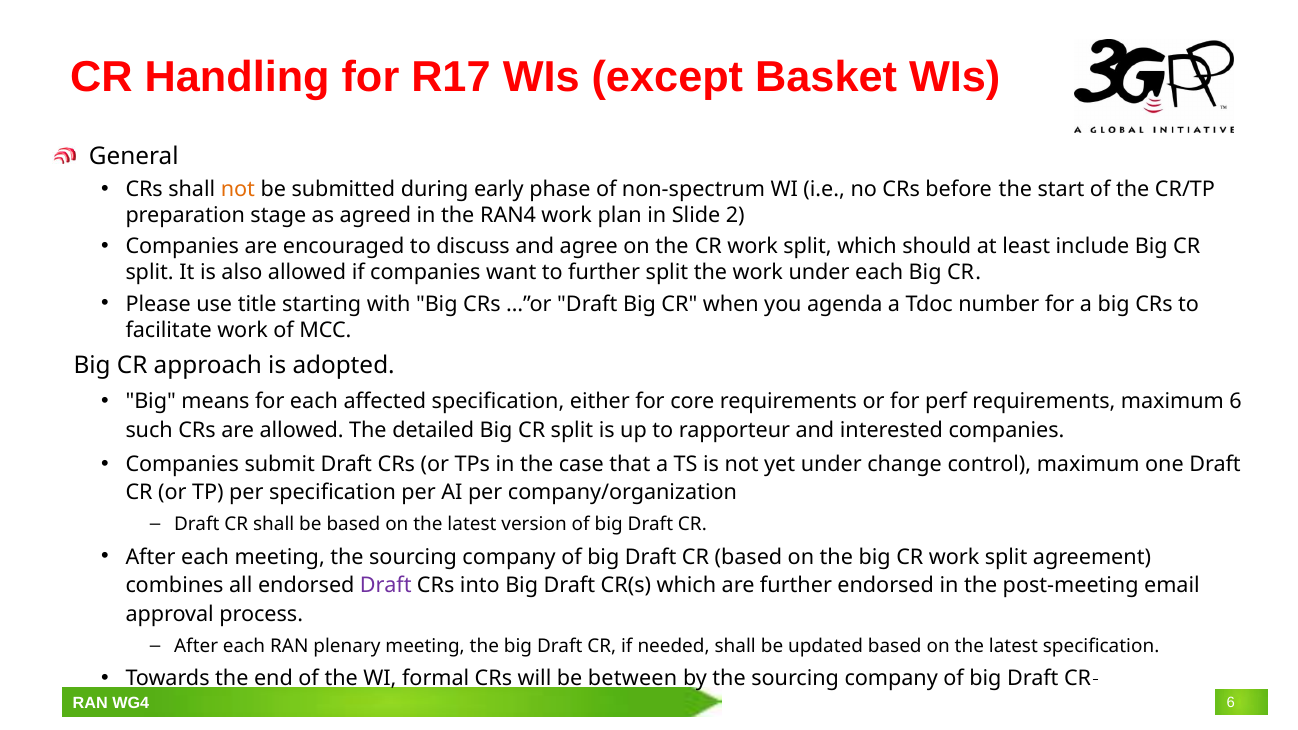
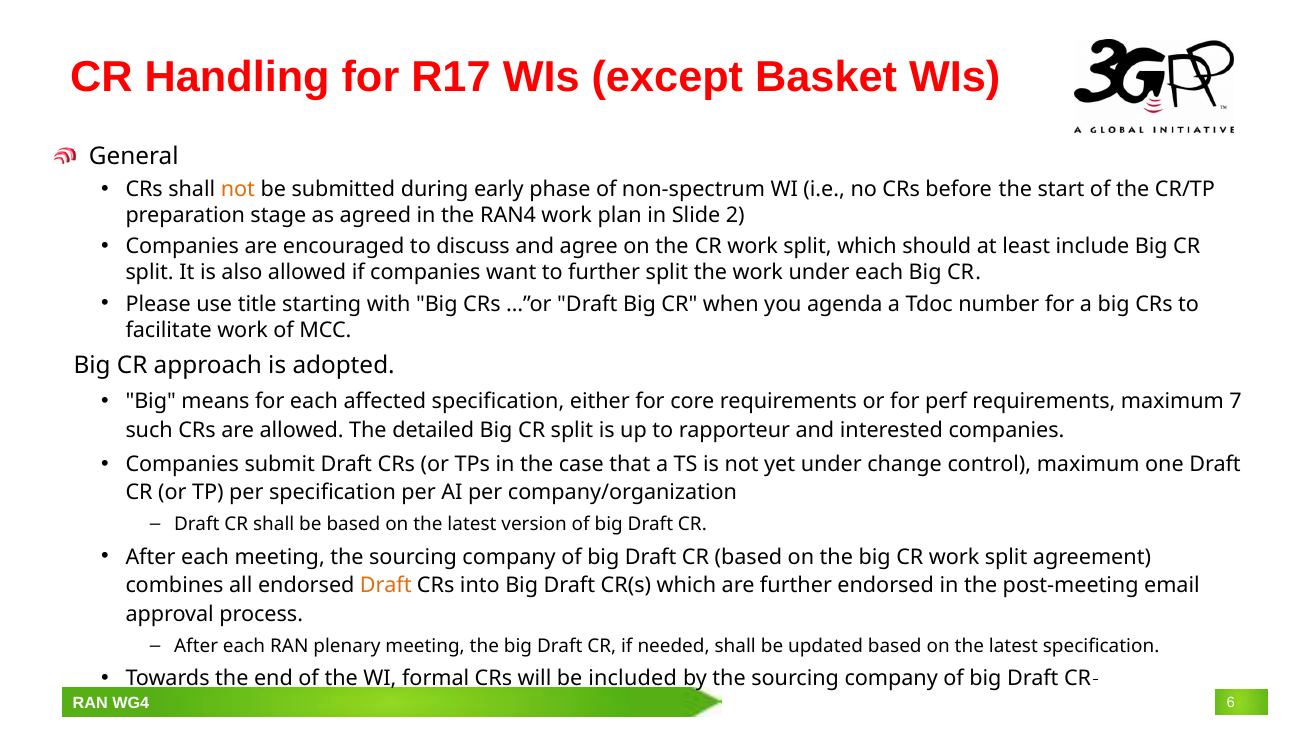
maximum 6: 6 -> 7 (1236, 402)
Draft colour: purple -> orange (386, 586)
between: between -> included (633, 678)
